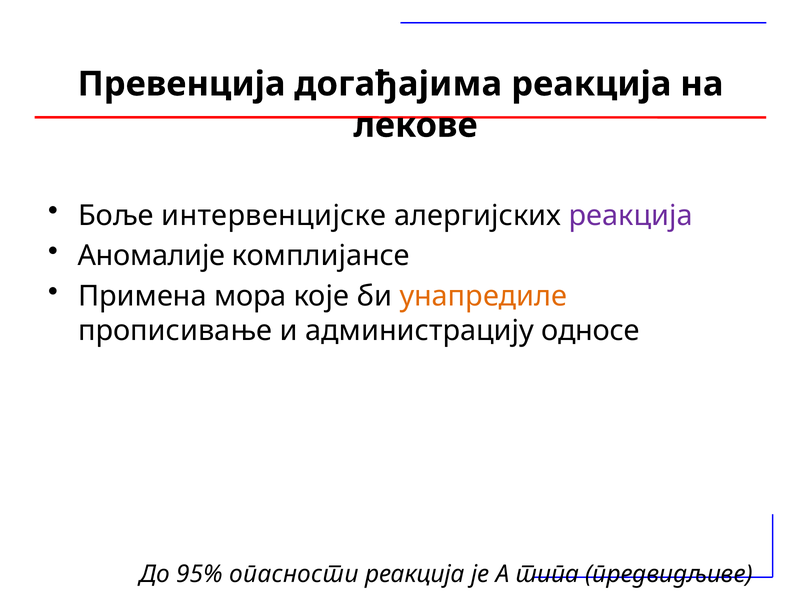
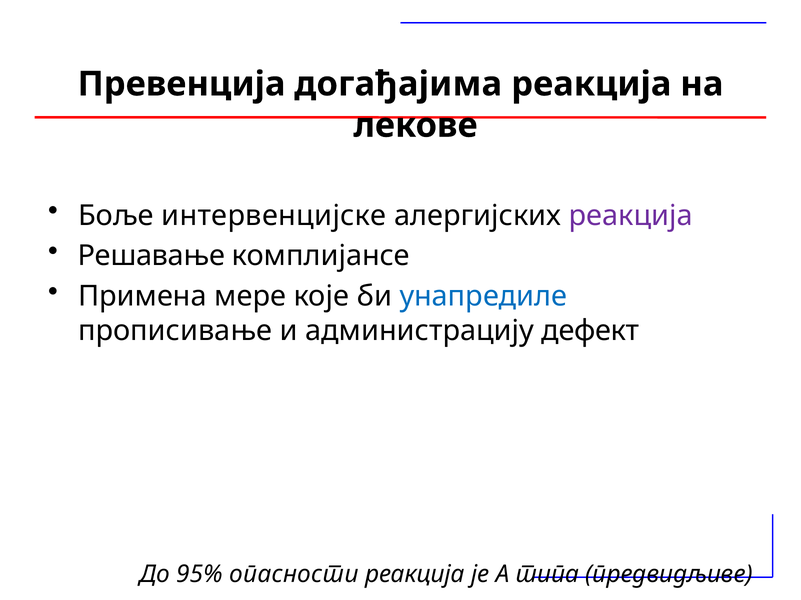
Аномалије: Аномалије -> Решавање (151, 256)
мора: мора -> мере (250, 297)
унапредиле colour: orange -> blue (483, 297)
односе: односе -> дефект (590, 331)
